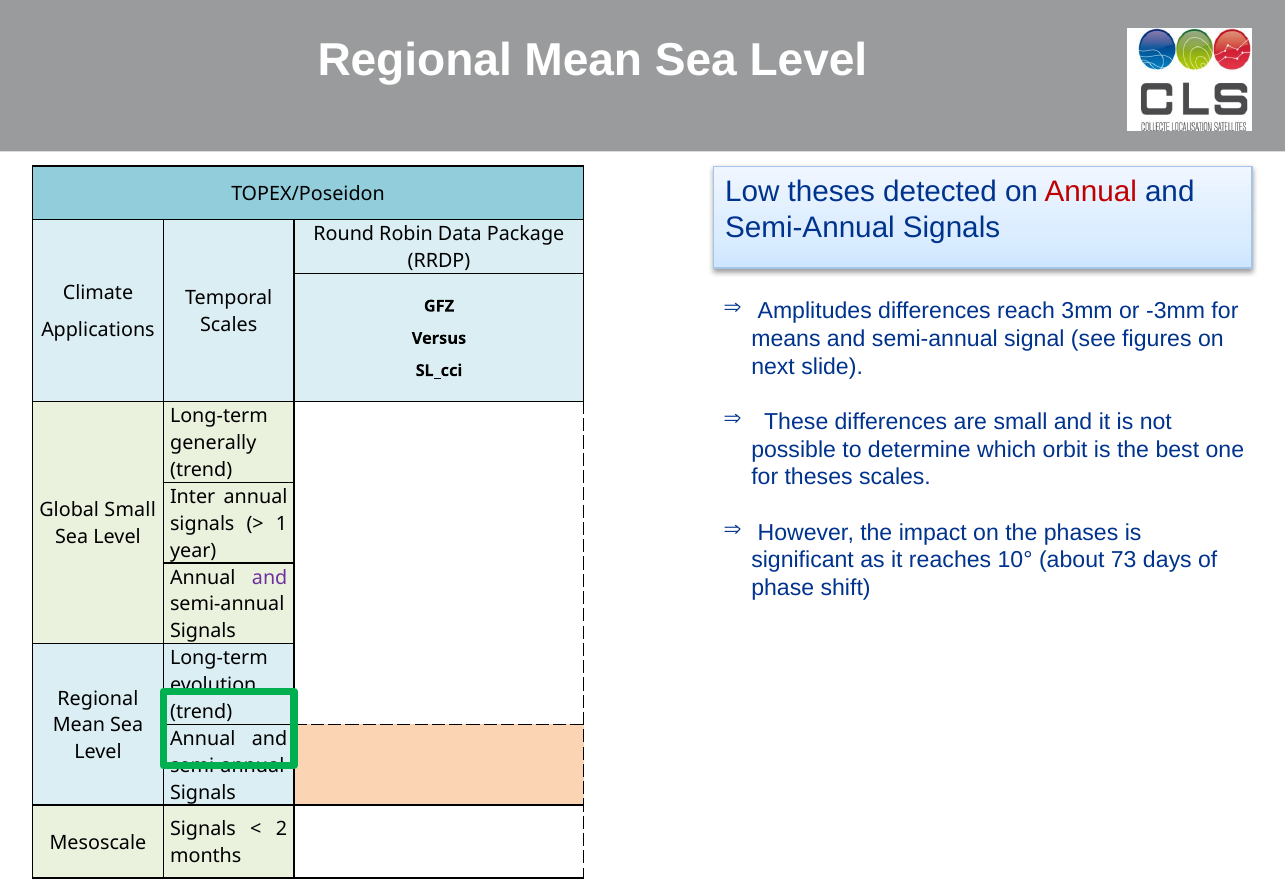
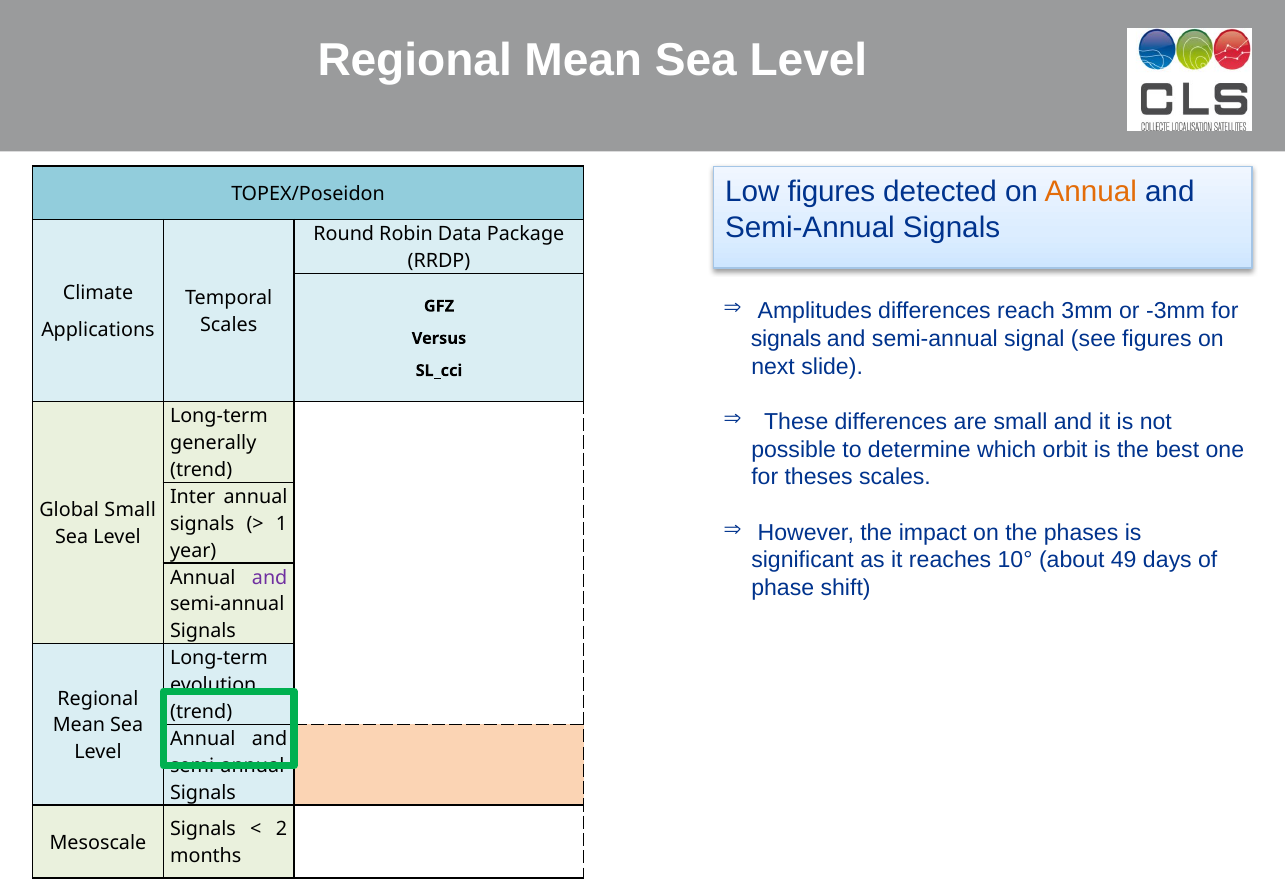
Low theses: theses -> figures (831, 192)
Annual colour: red -> orange (1091, 192)
means: means -> signals (786, 339)
73: 73 -> 49 (1124, 561)
